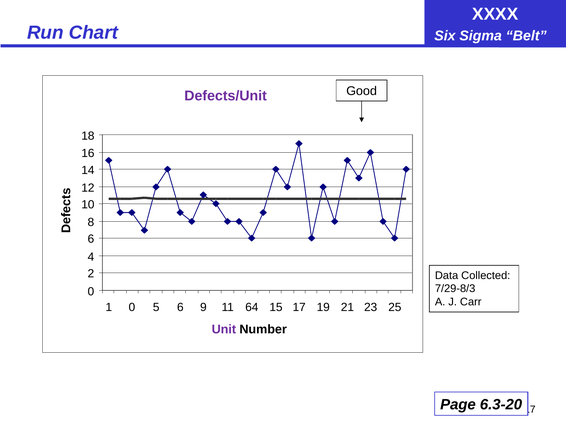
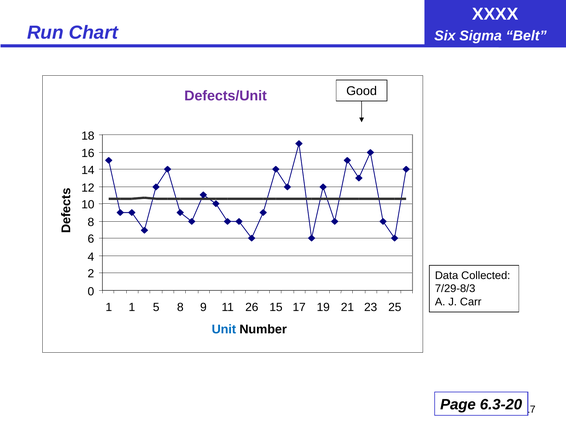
1 0: 0 -> 1 (132, 307)
5 6: 6 -> 8 (180, 307)
64: 64 -> 26 (252, 307)
Unit colour: purple -> blue (224, 329)
